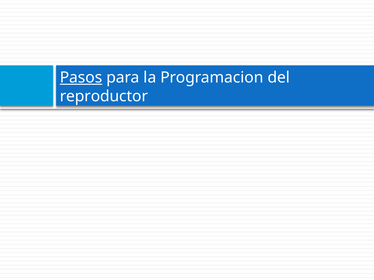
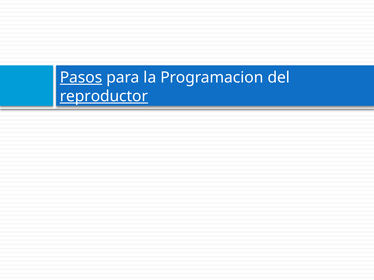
reproductor underline: none -> present (104, 96)
